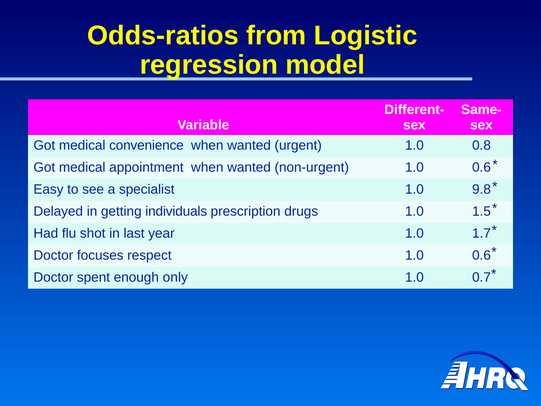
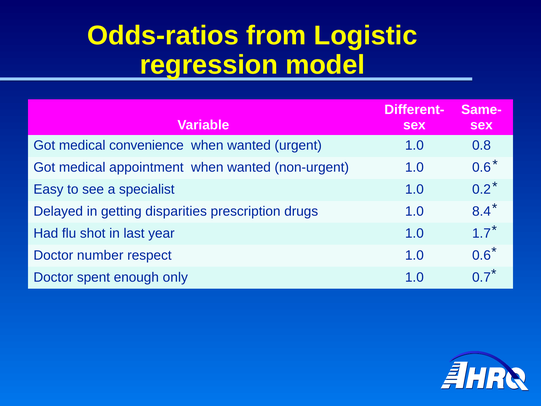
9.8: 9.8 -> 0.2 (481, 189)
individuals: individuals -> disparities (176, 211)
1.5: 1.5 -> 8.4 (481, 211)
focuses: focuses -> number (100, 255)
